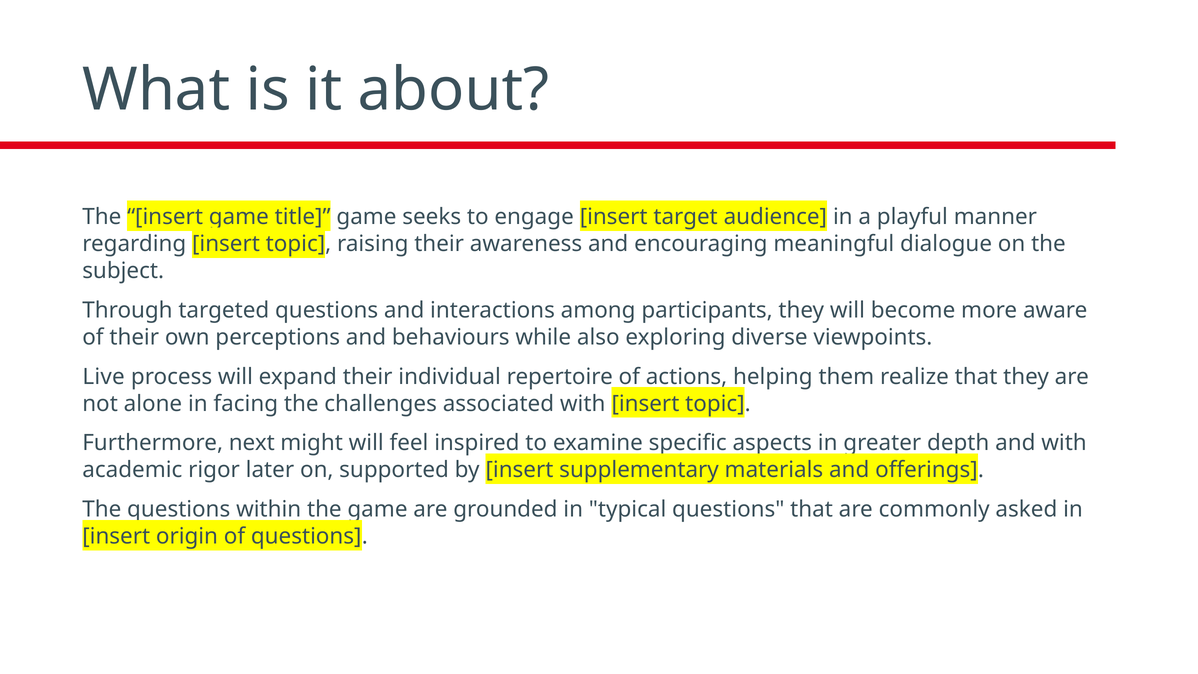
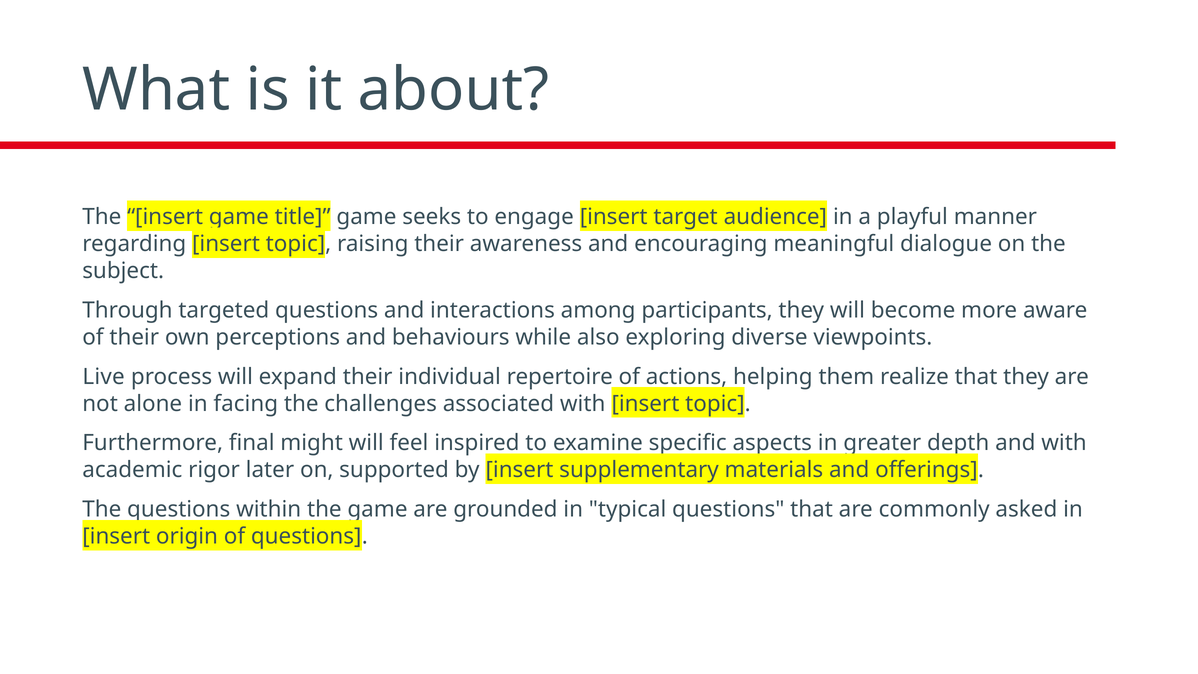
next: next -> final (252, 443)
